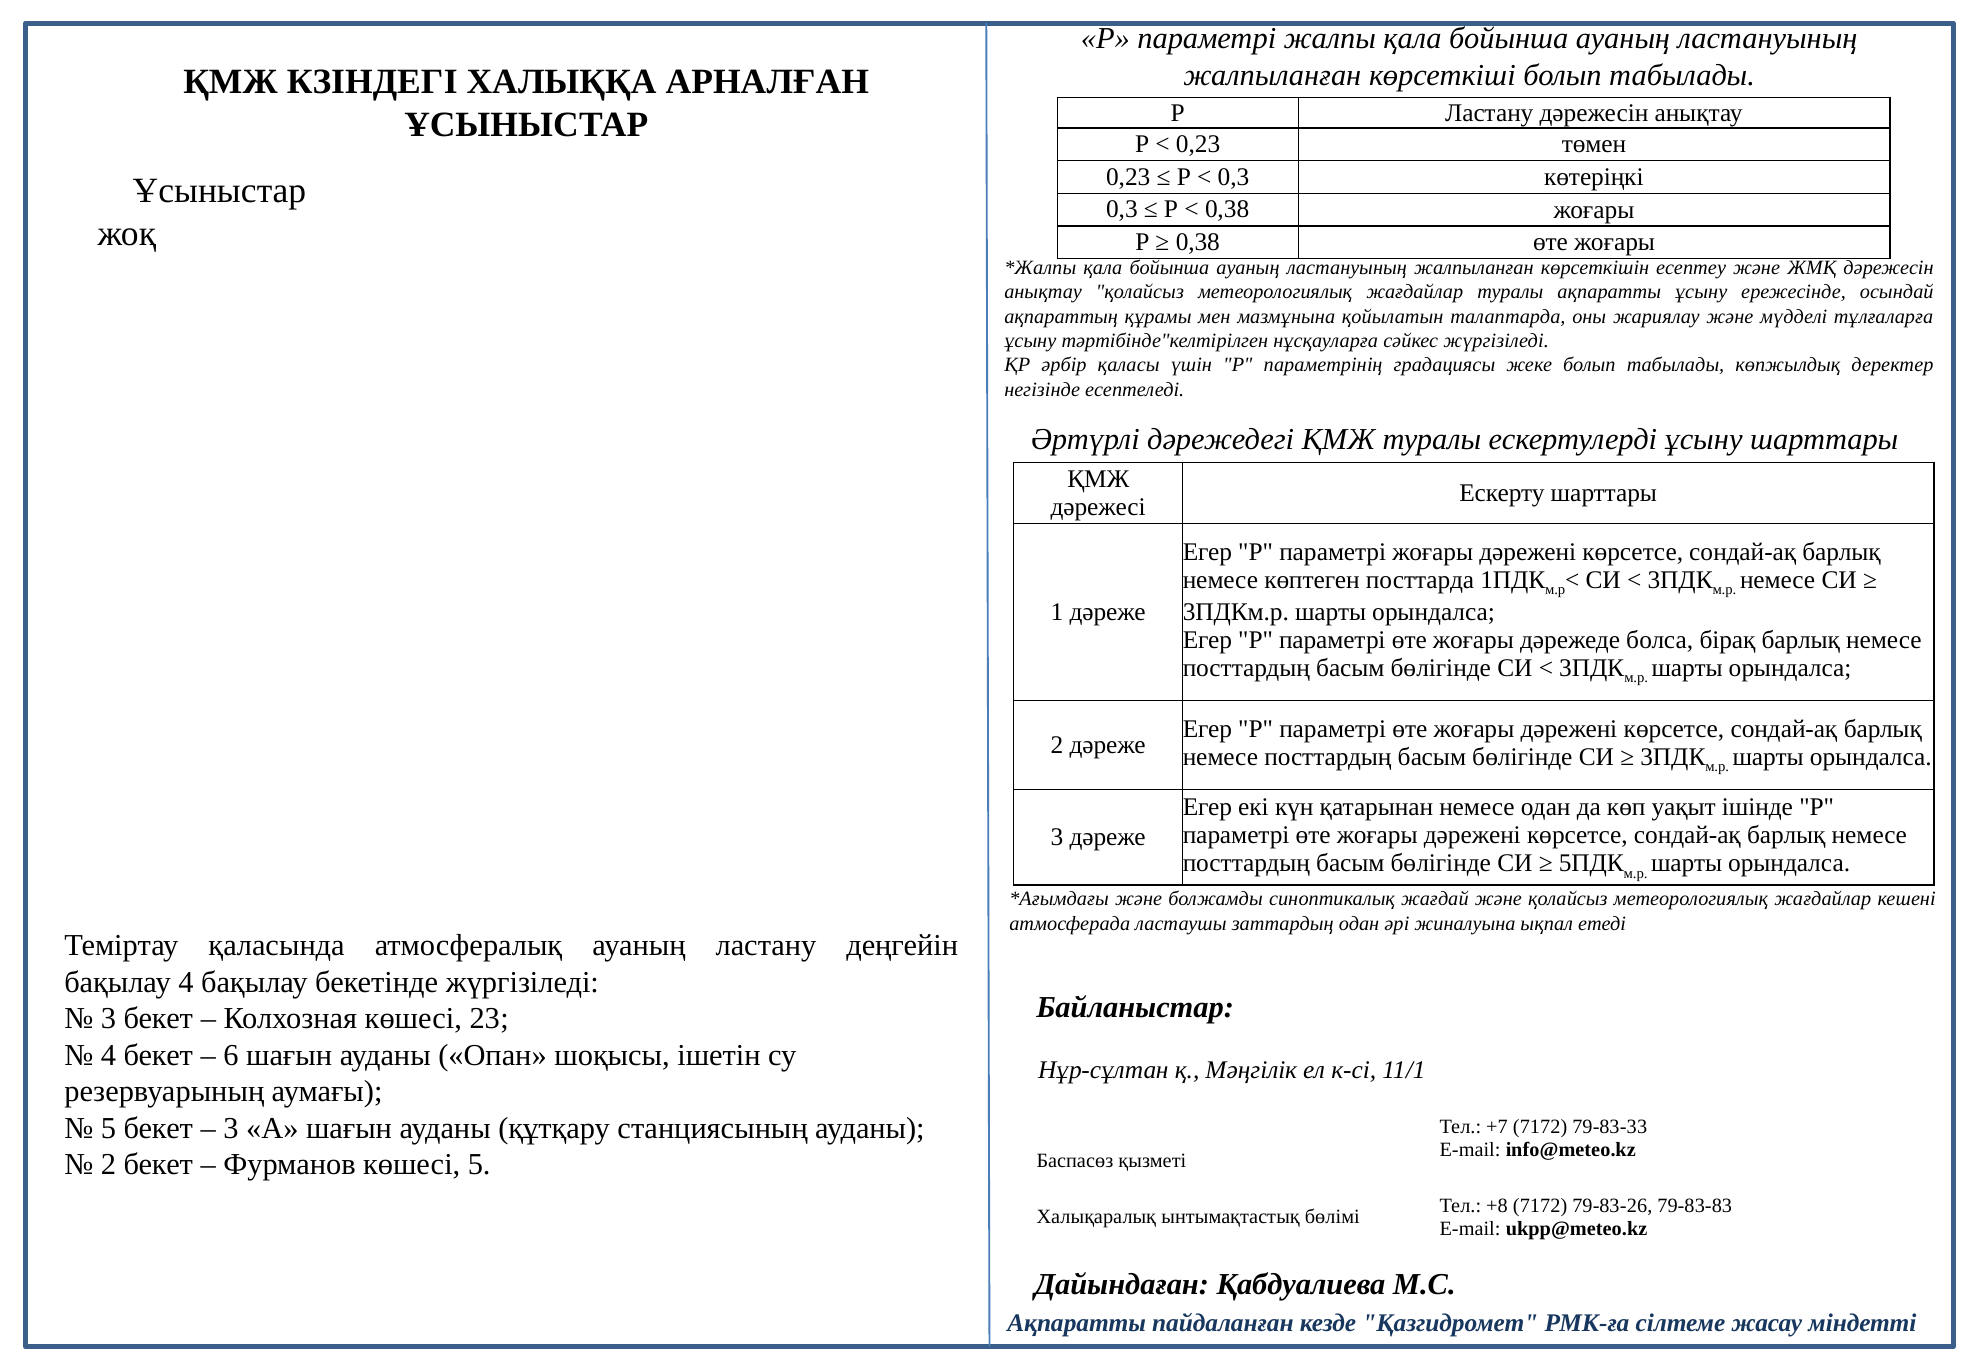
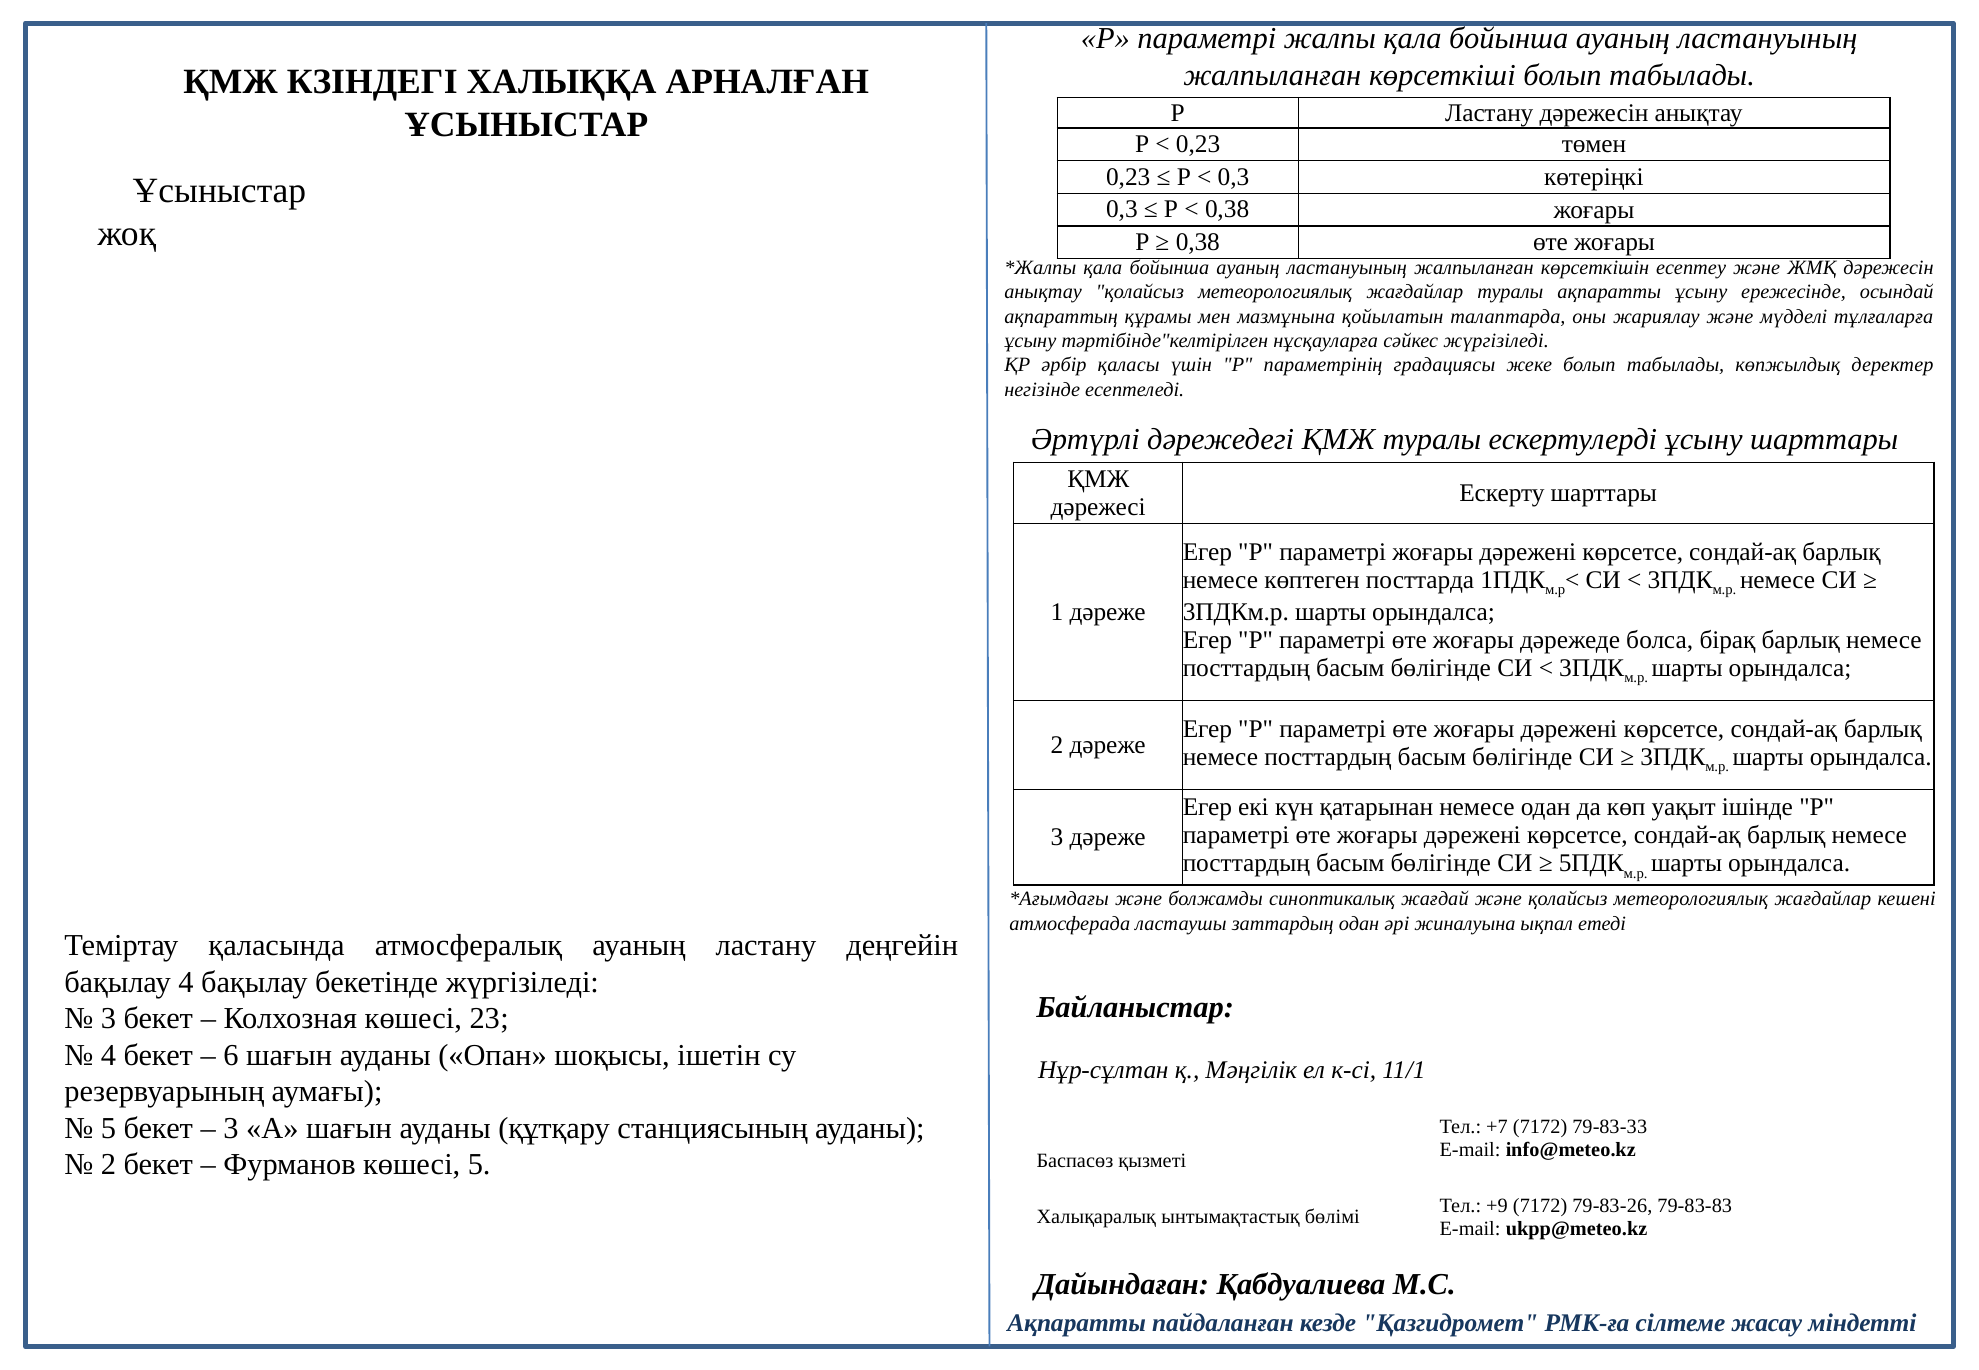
+8: +8 -> +9 (1497, 1206)
